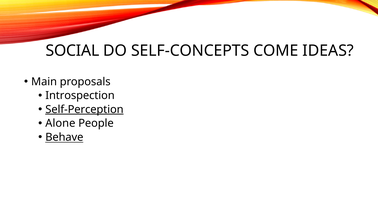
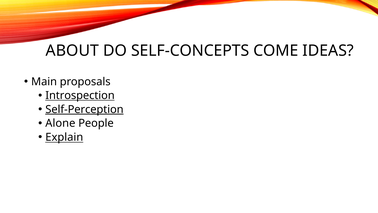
SOCIAL: SOCIAL -> ABOUT (72, 51)
Introspection underline: none -> present (80, 95)
Behave: Behave -> Explain (64, 137)
